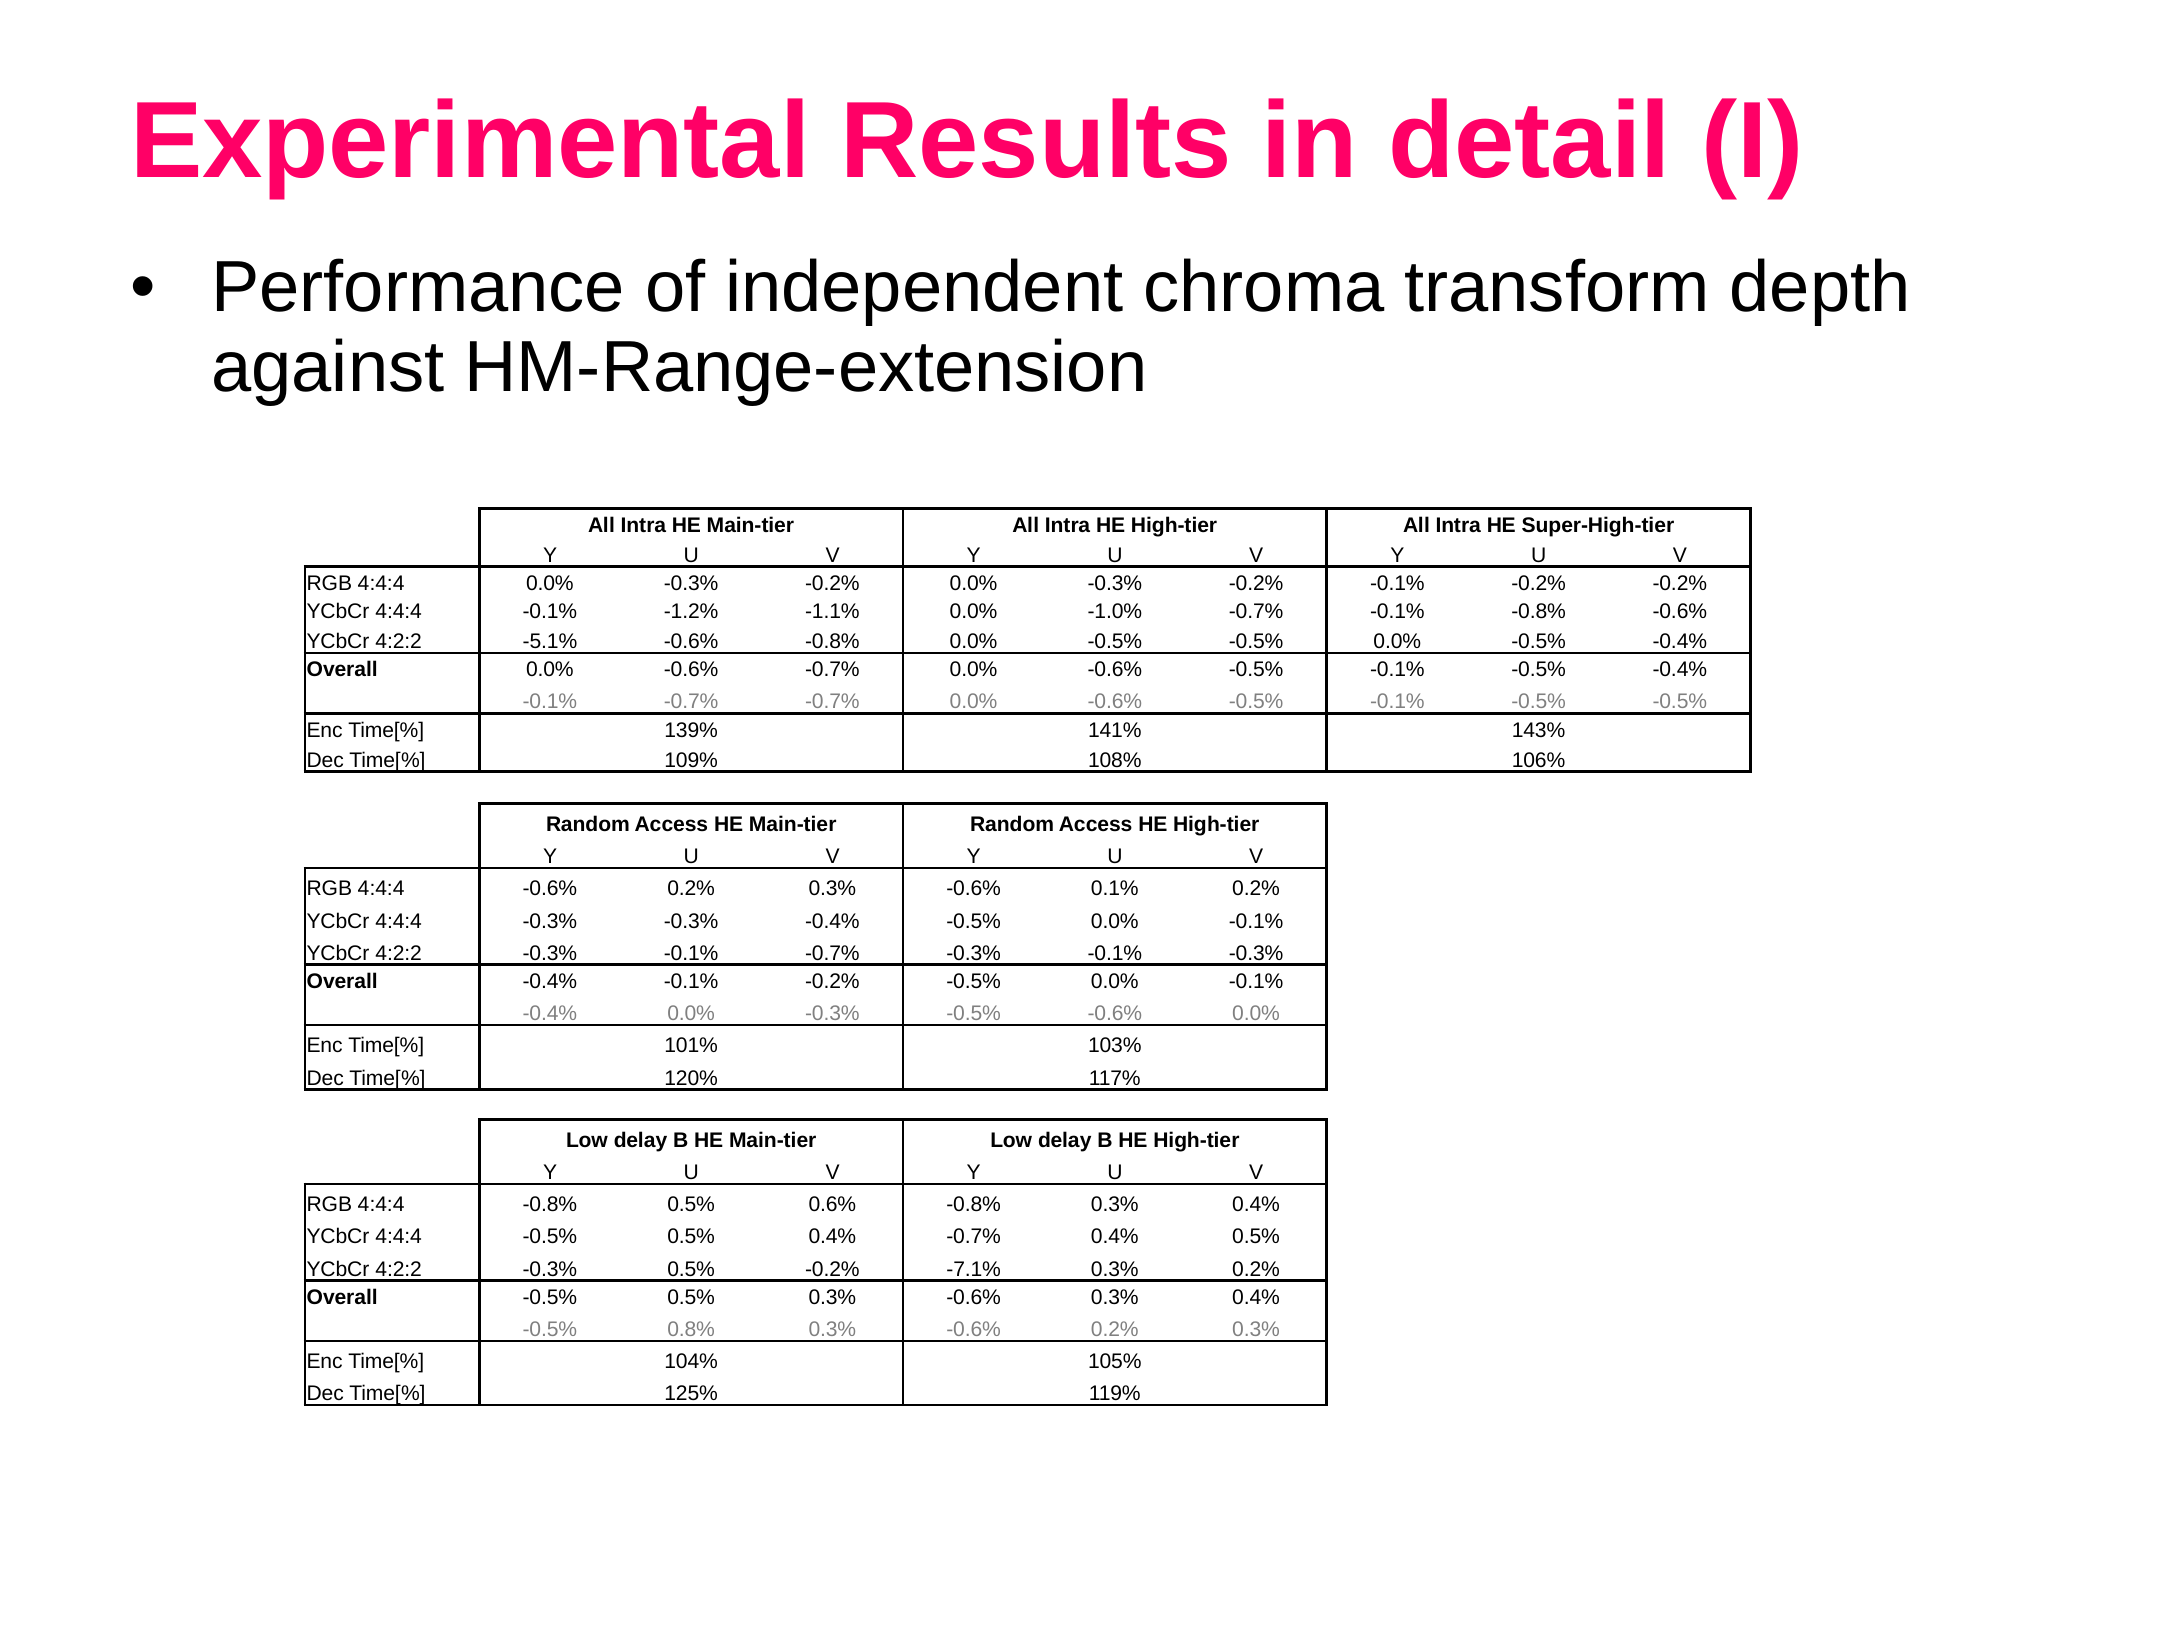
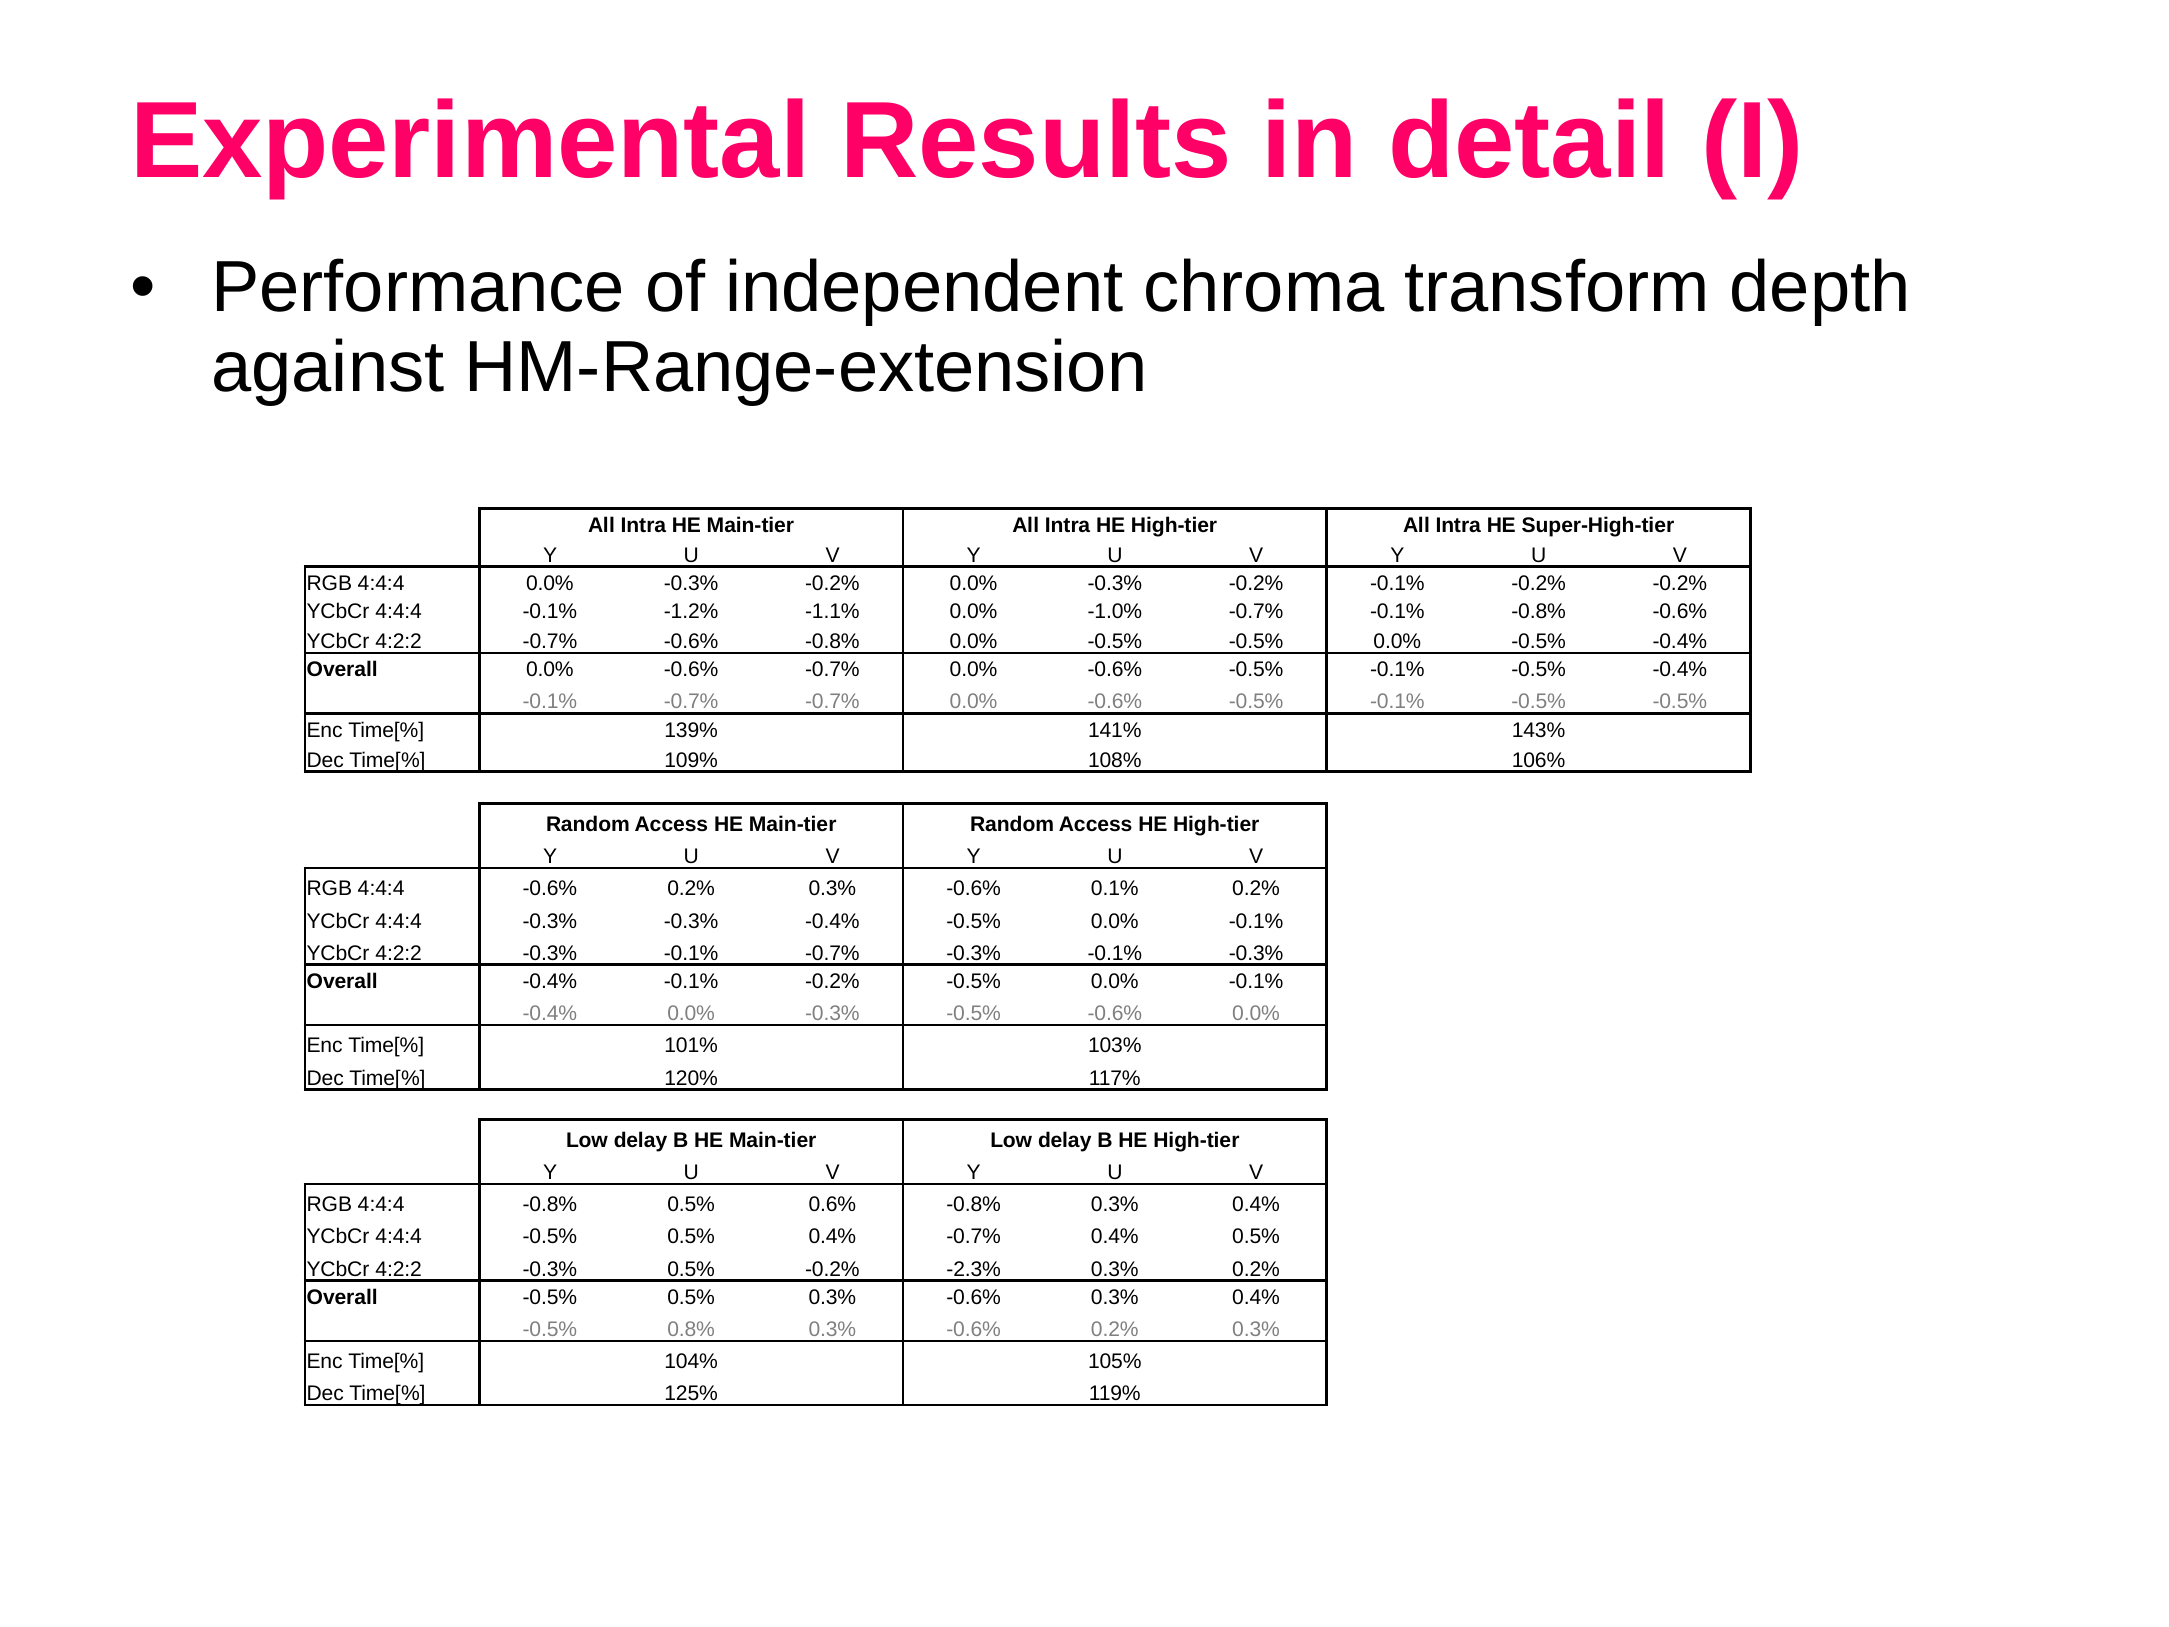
4:2:2 -5.1%: -5.1% -> -0.7% (550, 642)
-7.1%: -7.1% -> -2.3% (974, 1269)
